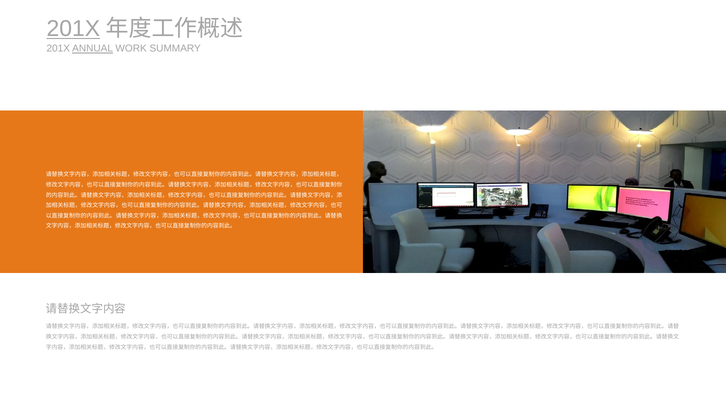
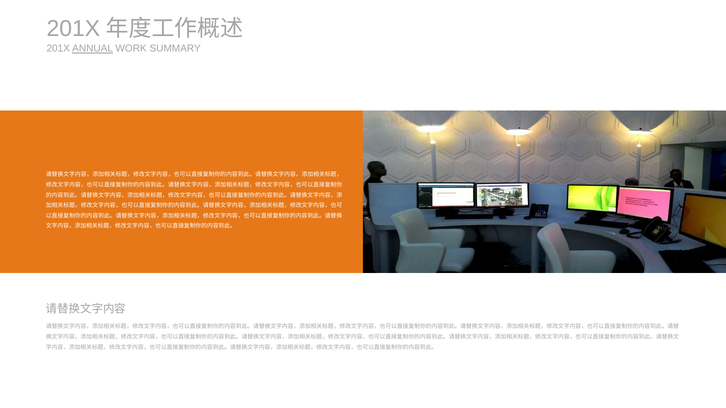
201X underline: present -> none (73, 29)
